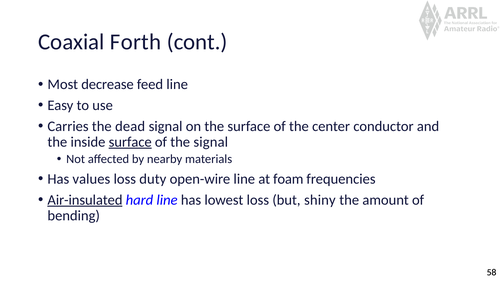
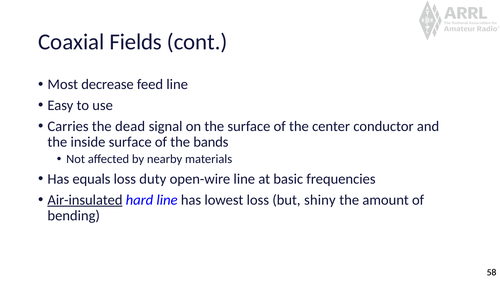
Forth: Forth -> Fields (136, 42)
surface underline: present -> none (130, 142)
the signal: signal -> bands (211, 142)
values: values -> equals (91, 179)
foam: foam -> basic (288, 179)
